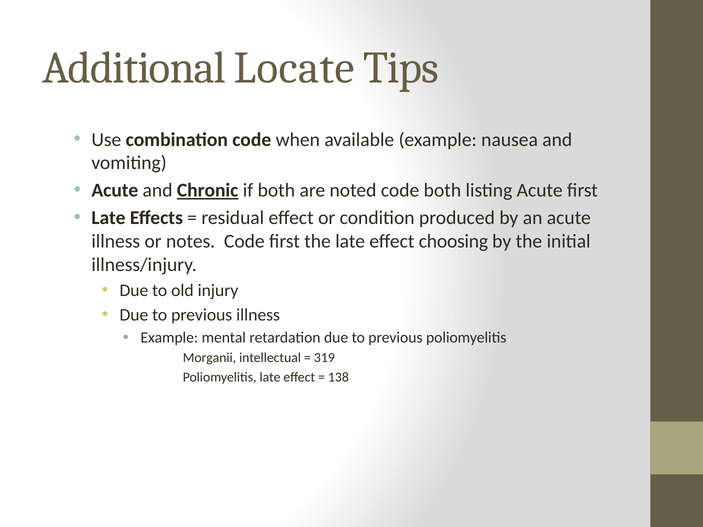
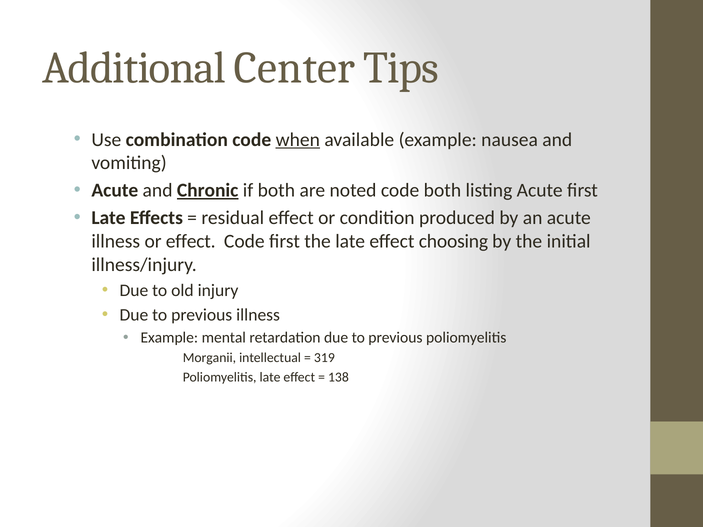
Locate: Locate -> Center (294, 68)
when underline: none -> present (298, 140)
or notes: notes -> effect (191, 241)
